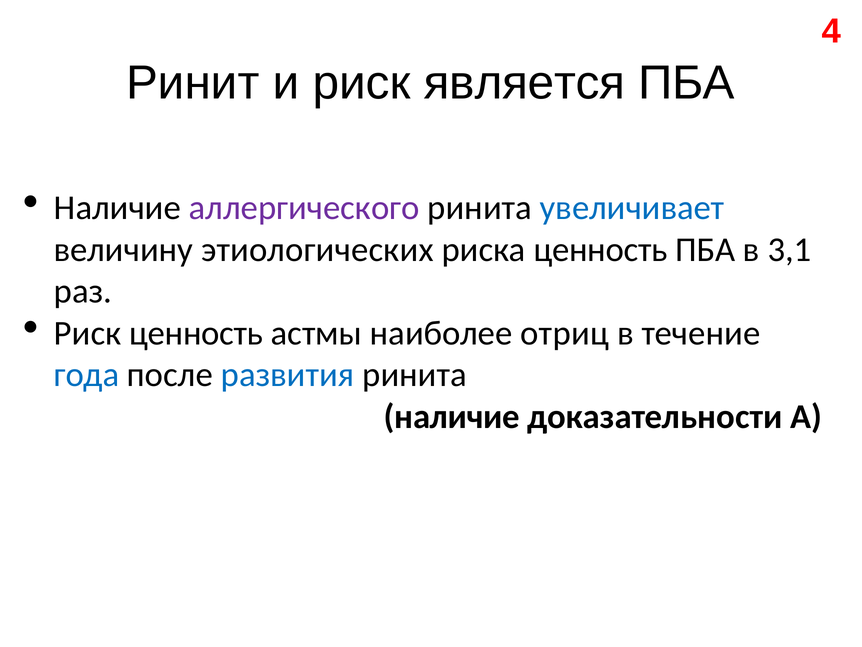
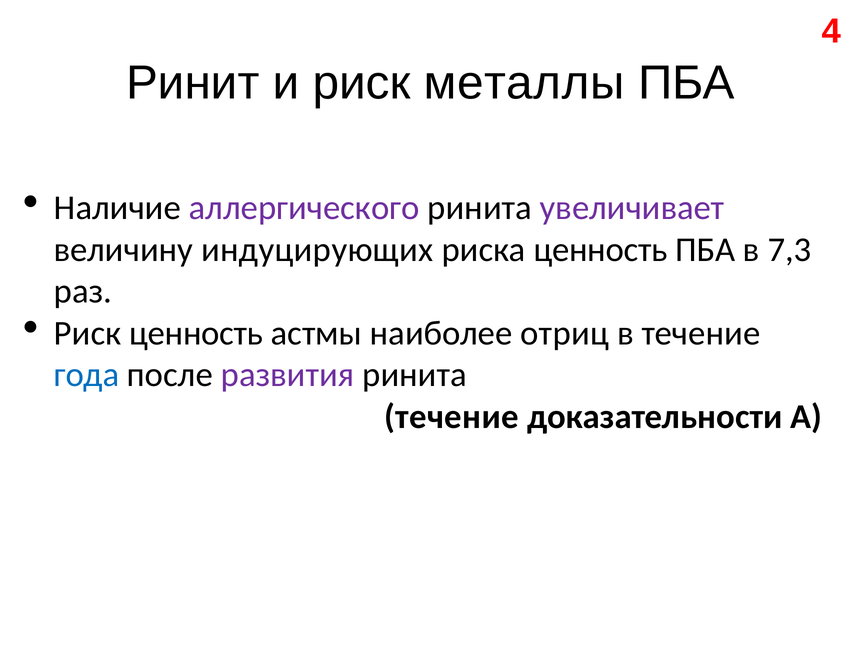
является: является -> металлы (524, 83)
увеличивает colour: blue -> purple (632, 208)
этиологических: этиологических -> индуцирующих (317, 249)
3,1: 3,1 -> 7,3 (789, 249)
развития colour: blue -> purple (288, 375)
наличие: наличие -> течение (452, 416)
